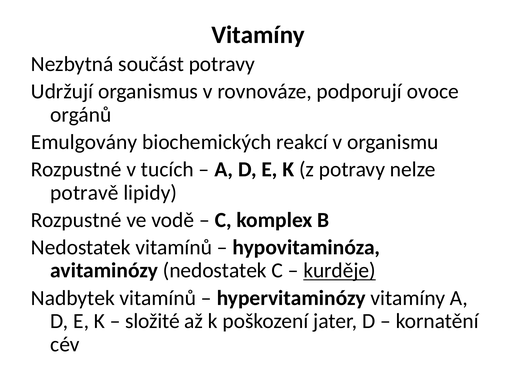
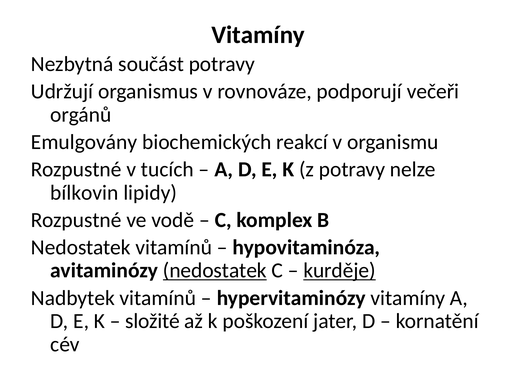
ovoce: ovoce -> večeři (433, 92)
potravě: potravě -> bílkovin (84, 193)
nedostatek underline: none -> present (215, 271)
